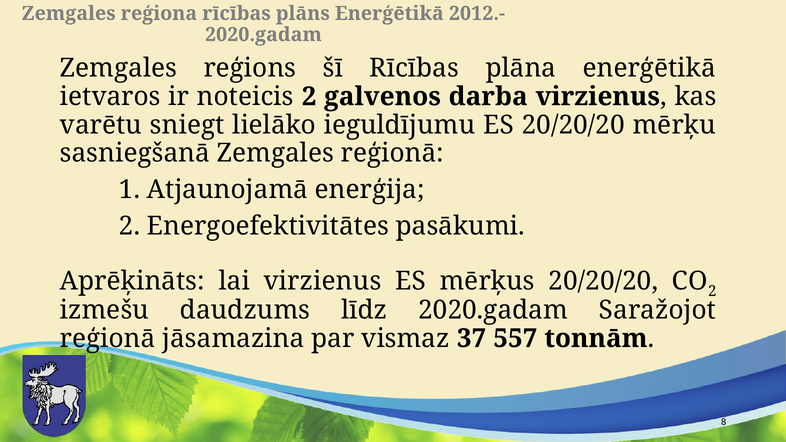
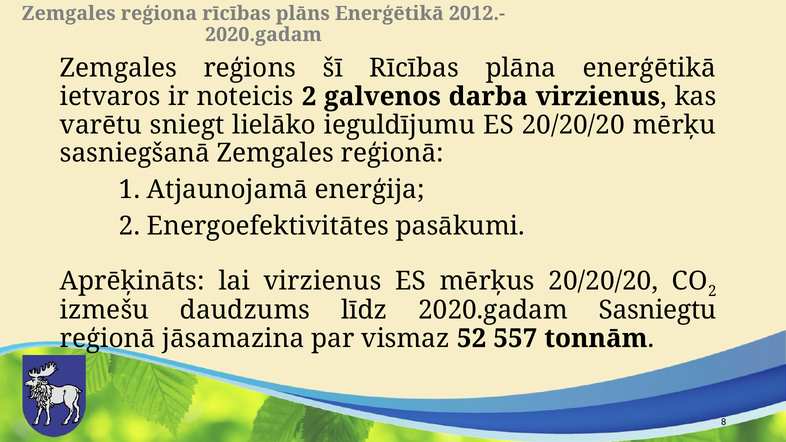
Saražojot: Saražojot -> Sasniegtu (658, 310)
37: 37 -> 52 (472, 339)
